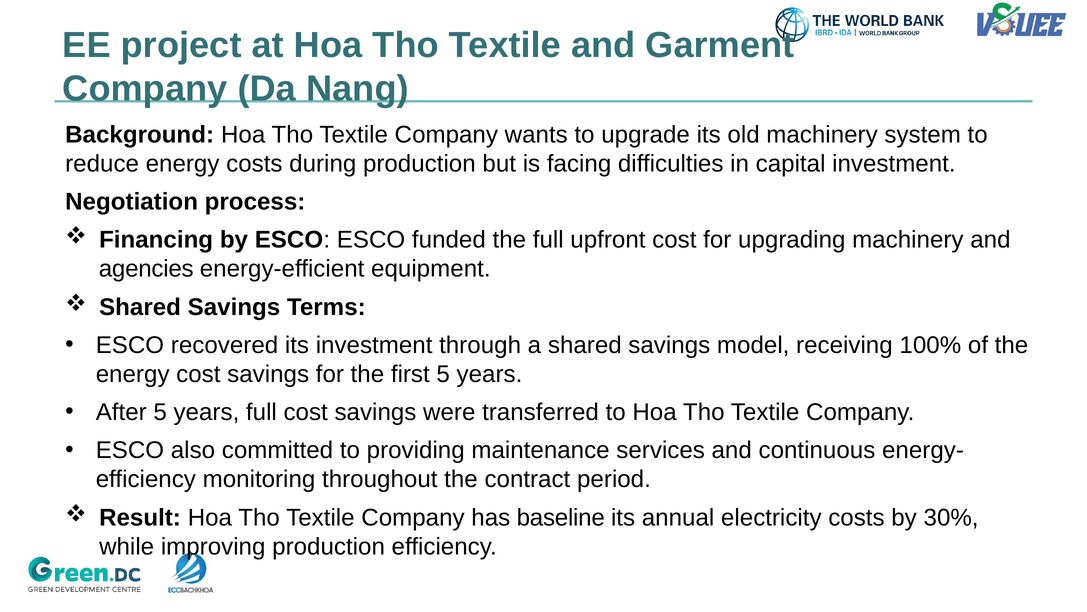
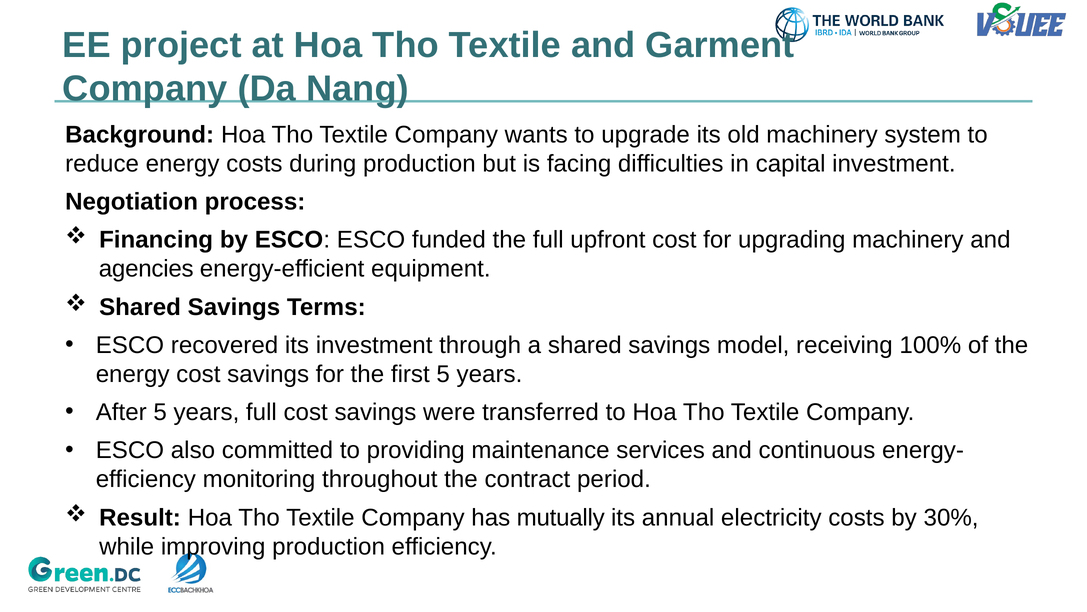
baseline: baseline -> mutually (561, 517)
